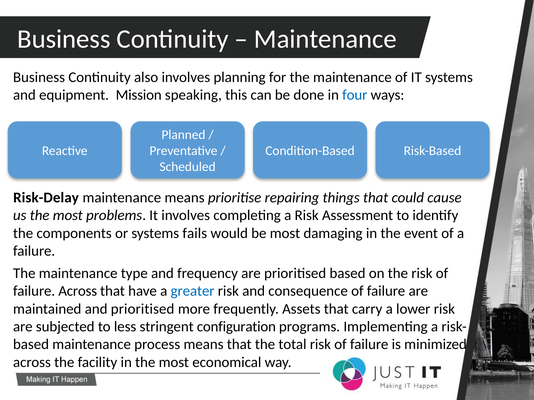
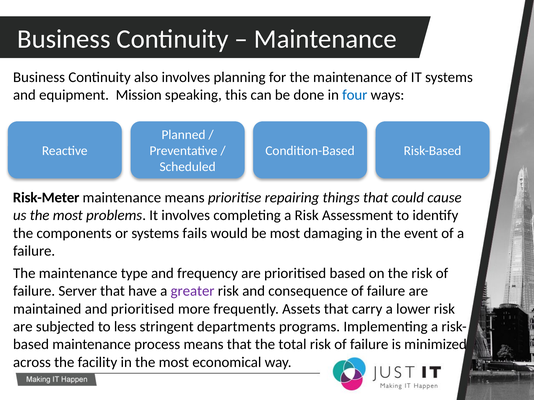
Risk-Delay: Risk-Delay -> Risk-Meter (46, 198)
failure Across: Across -> Server (78, 291)
greater colour: blue -> purple (193, 291)
configuration: configuration -> departments (236, 327)
